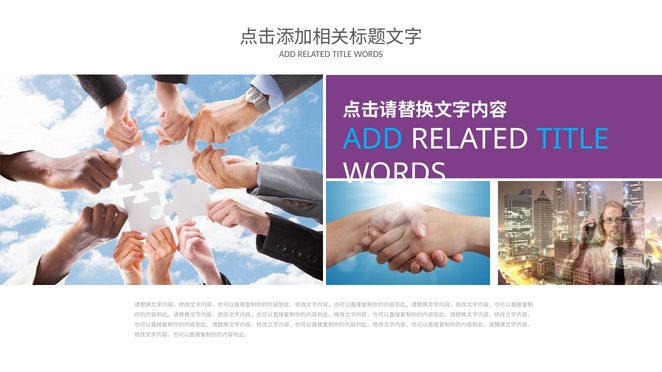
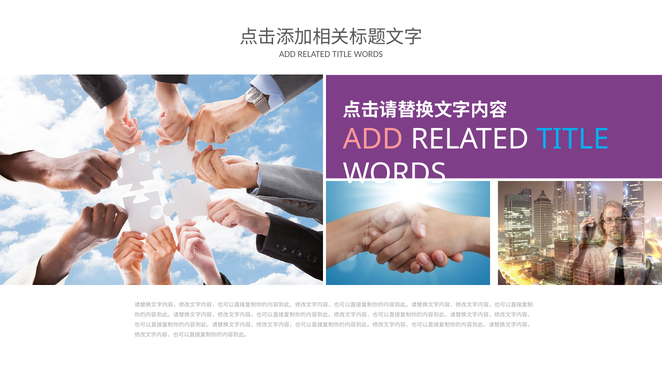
ADD colour: light blue -> pink (373, 139)
